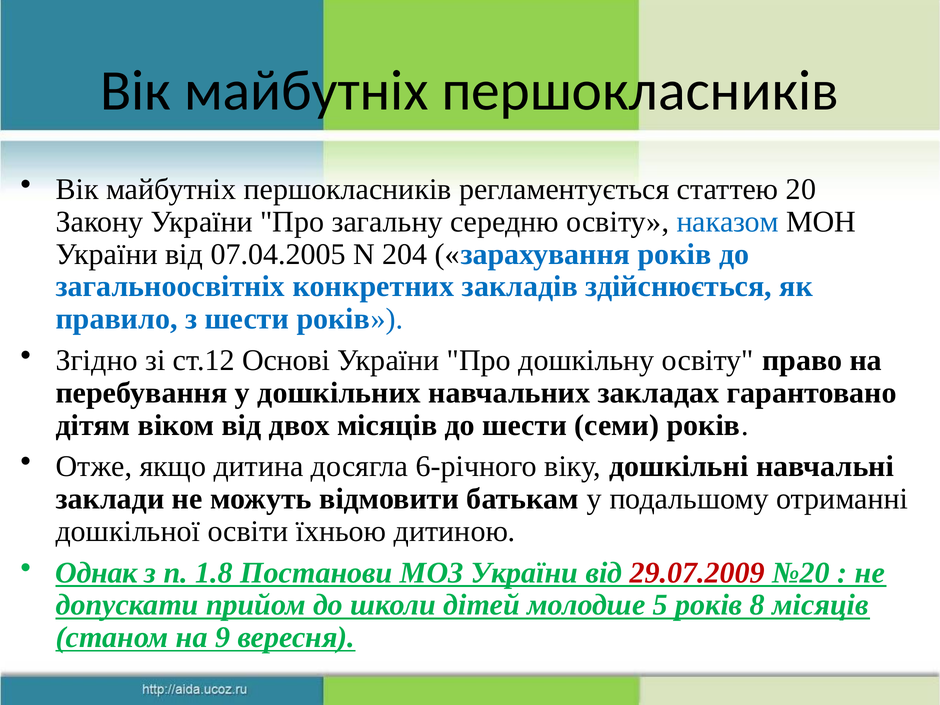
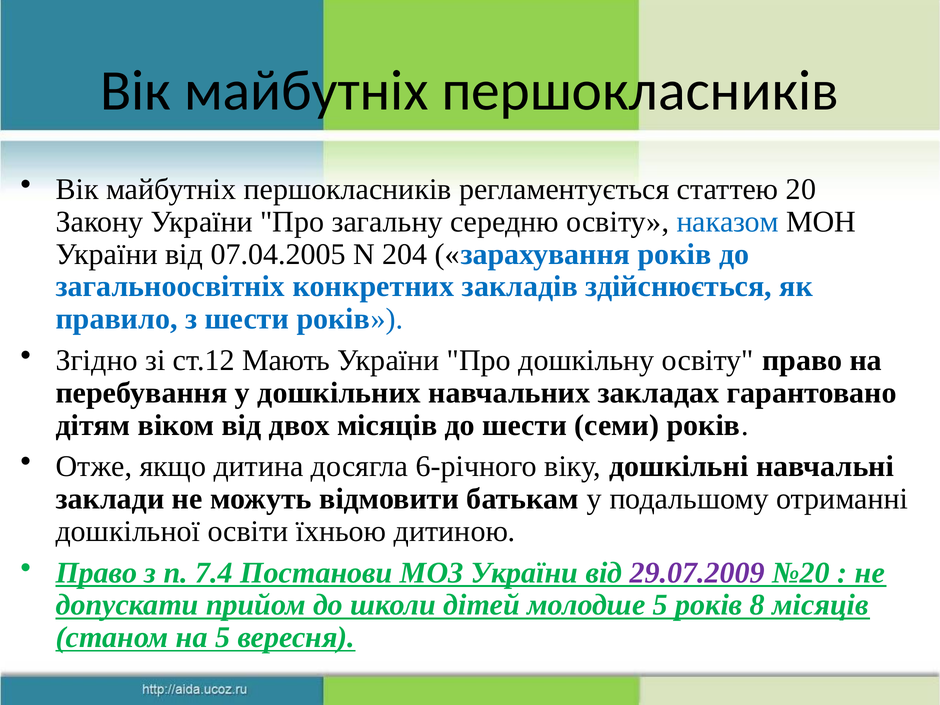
Основі: Основі -> Мають (286, 360)
Однак: Однак -> Право (96, 573)
1.8: 1.8 -> 7.4 (214, 573)
29.07.2009 colour: red -> purple (697, 573)
на 9: 9 -> 5 (223, 638)
